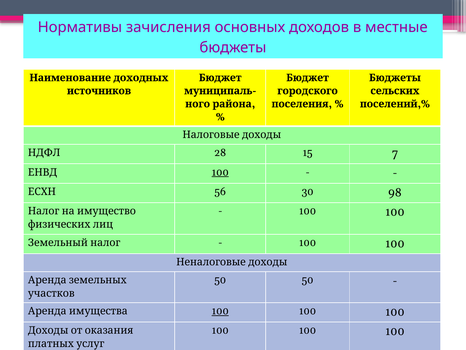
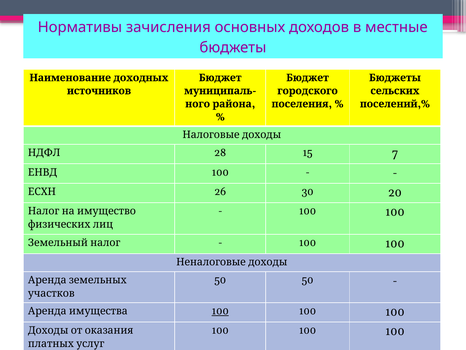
100 underline: present -> none (220, 172)
56: 56 -> 26 (220, 191)
98: 98 -> 20 (395, 192)
